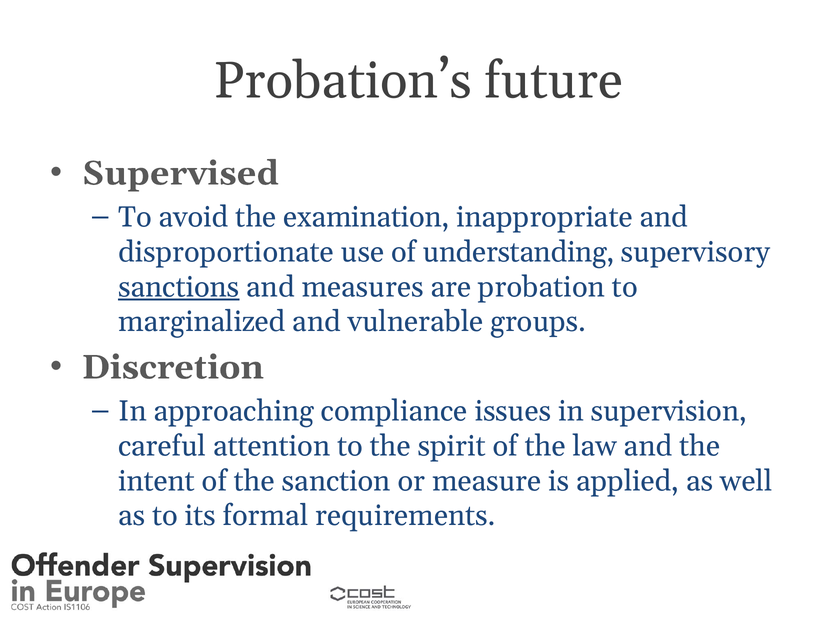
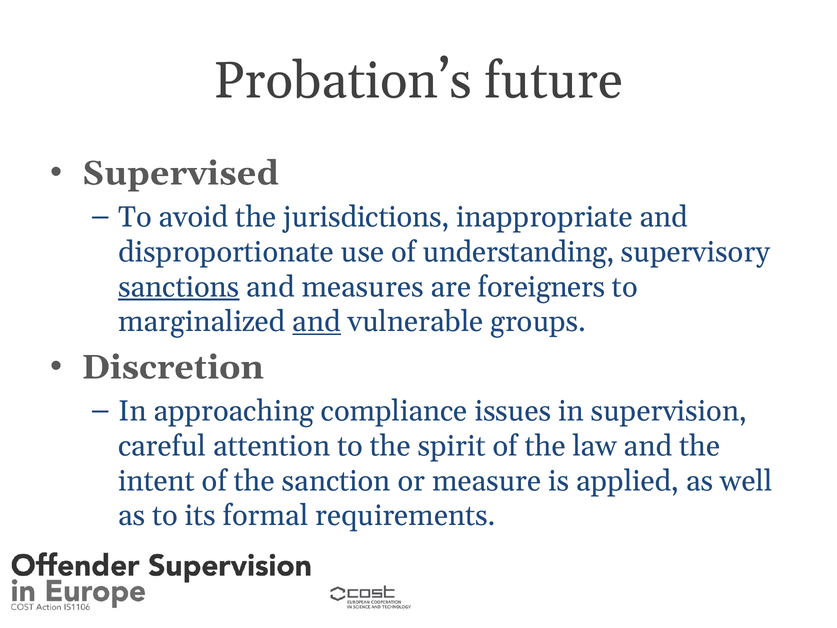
examination: examination -> jurisdictions (366, 217)
probation: probation -> foreigners (542, 287)
and underline: none -> present (317, 322)
